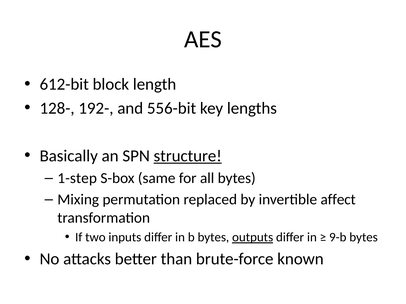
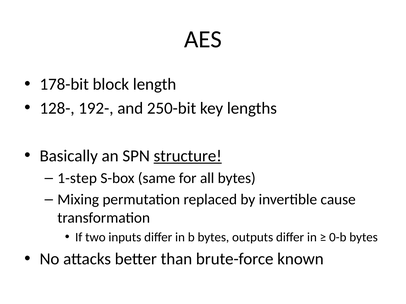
612-bit: 612-bit -> 178-bit (64, 84)
556-bit: 556-bit -> 250-bit (172, 108)
affect: affect -> cause (338, 200)
outputs underline: present -> none (253, 238)
9-b: 9-b -> 0-b (338, 238)
